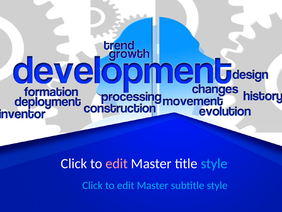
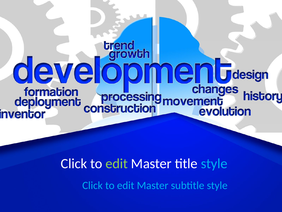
edit colour: pink -> light green (117, 163)
